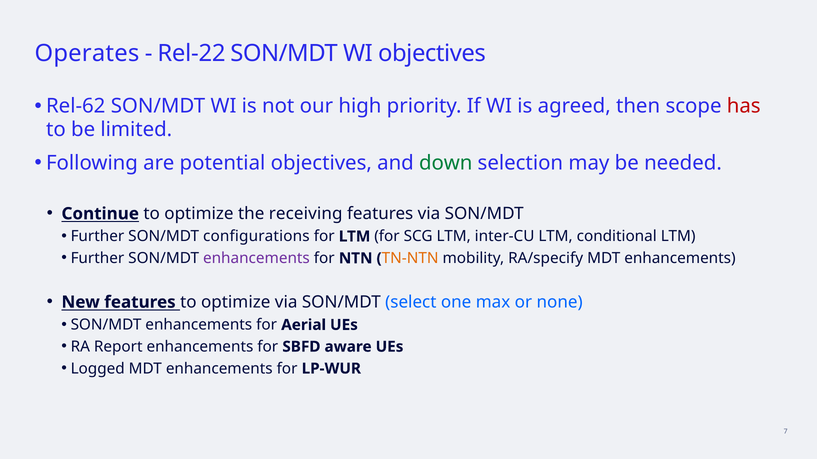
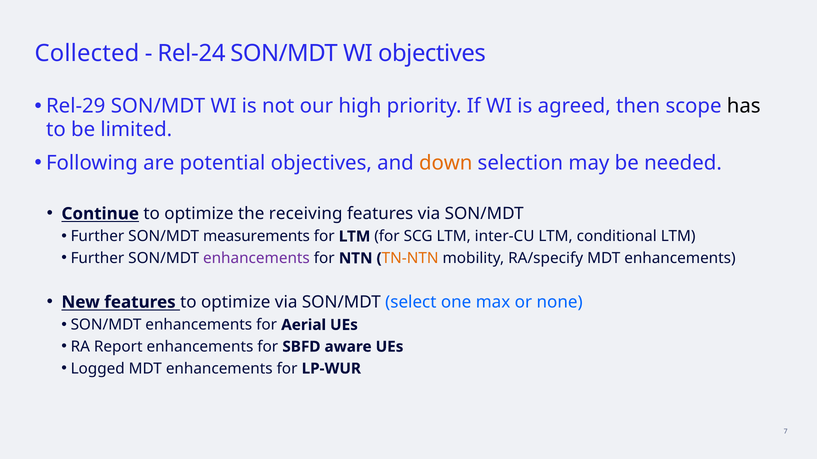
Operates: Operates -> Collected (87, 54)
Rel-22: Rel-22 -> Rel-24 (191, 54)
Rel-62: Rel-62 -> Rel-29 (76, 106)
has colour: red -> black (744, 106)
down colour: green -> orange (446, 163)
configurations: configurations -> measurements (256, 237)
